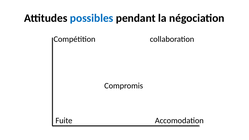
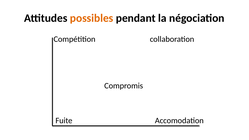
possibles colour: blue -> orange (92, 18)
